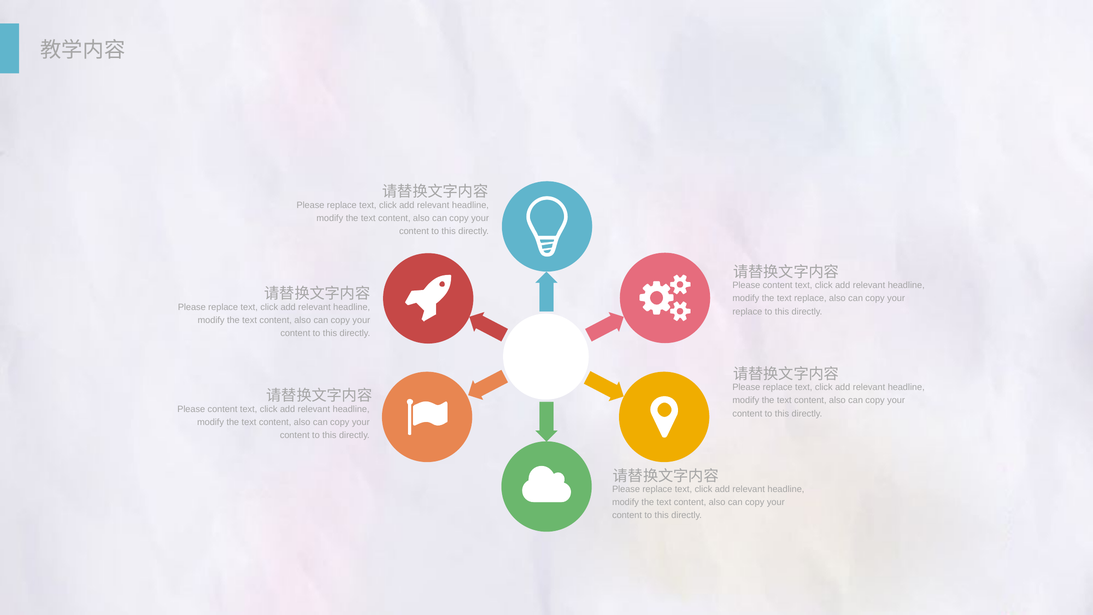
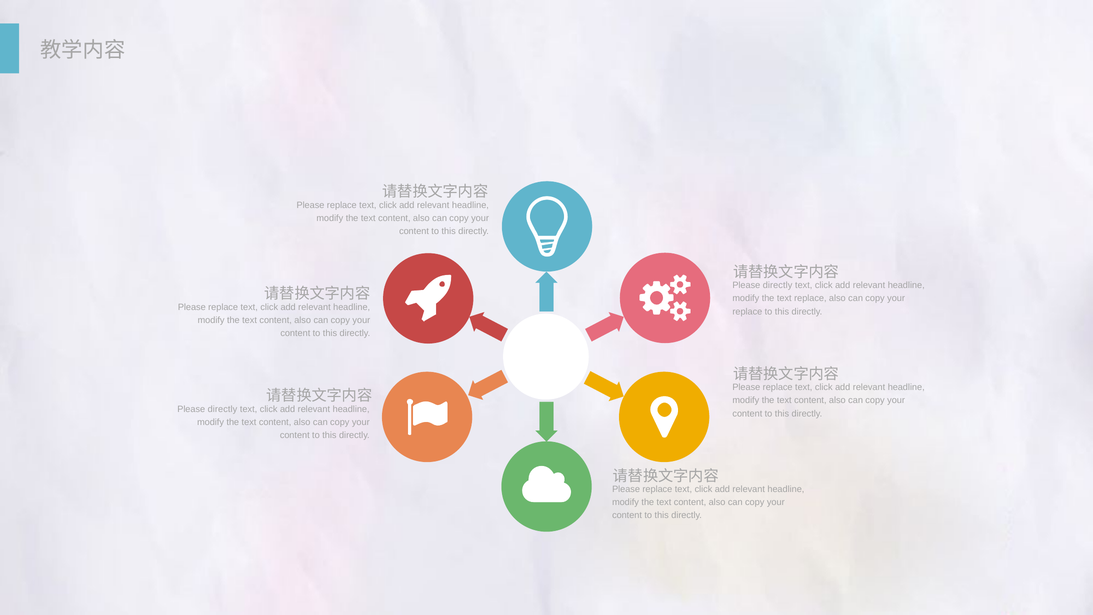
content: content -> directly (778, 285)
content: content -> directly (222, 409)
